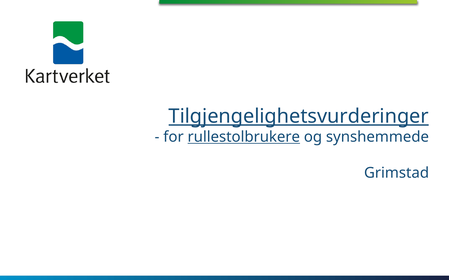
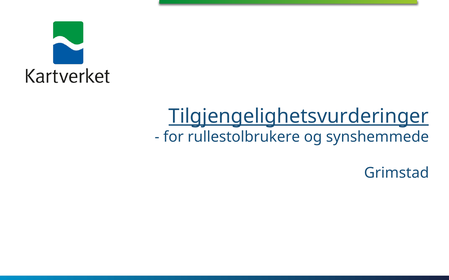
rullestolbrukere underline: present -> none (244, 137)
